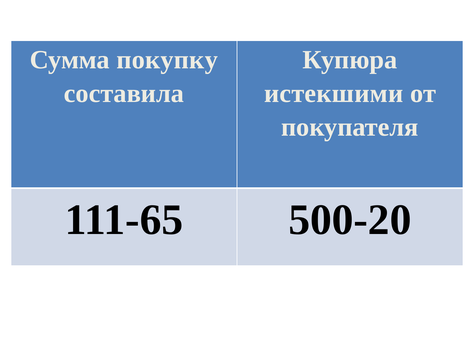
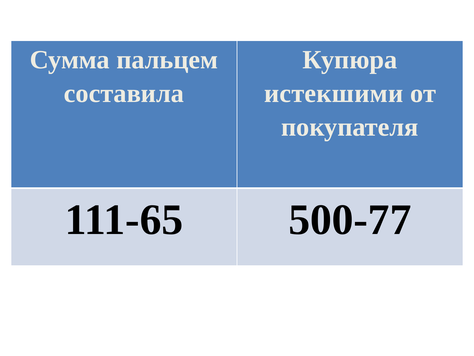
покупку: покупку -> пальцем (167, 60)
500-20: 500-20 -> 500-77 (350, 219)
